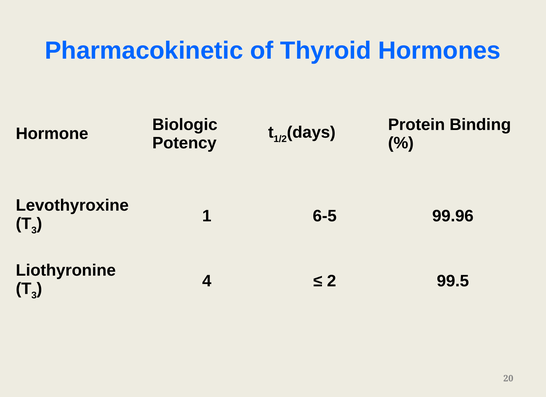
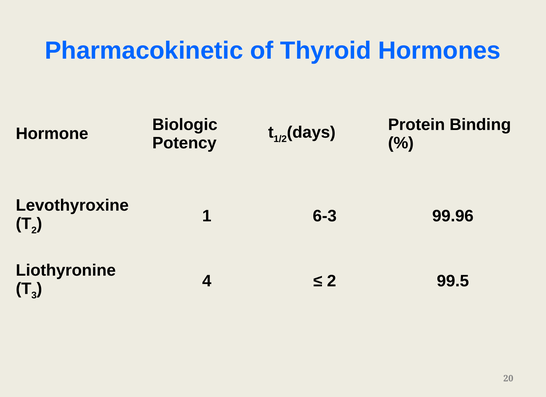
3: 3 -> 2 (34, 230)
6-5: 6-5 -> 6-3 (325, 216)
